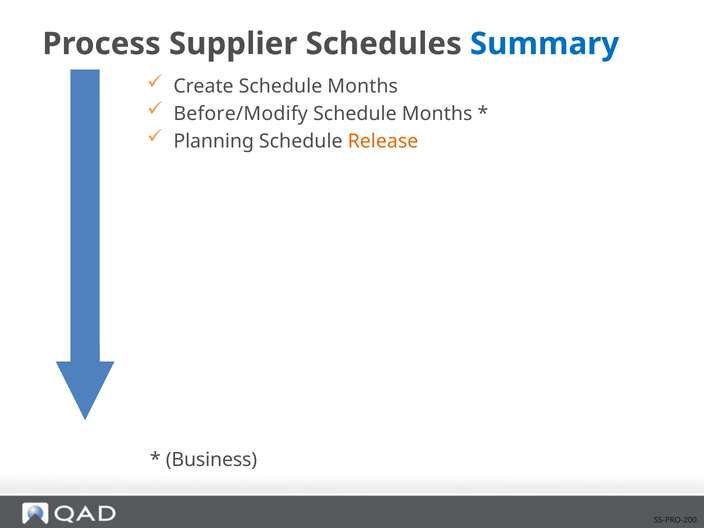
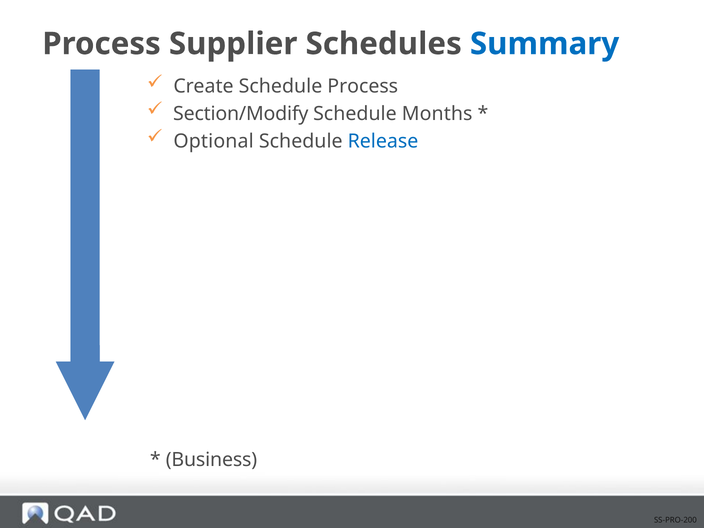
Create Schedule Months: Months -> Process (363, 86)
Before/Modify: Before/Modify -> Section/Modify (241, 114)
Planning: Planning -> Optional (214, 141)
Release colour: orange -> blue (383, 141)
